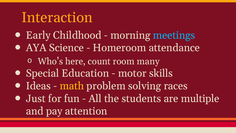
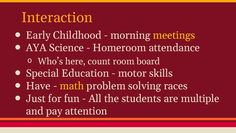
meetings colour: light blue -> yellow (174, 35)
many: many -> board (148, 61)
Ideas: Ideas -> Have (38, 86)
